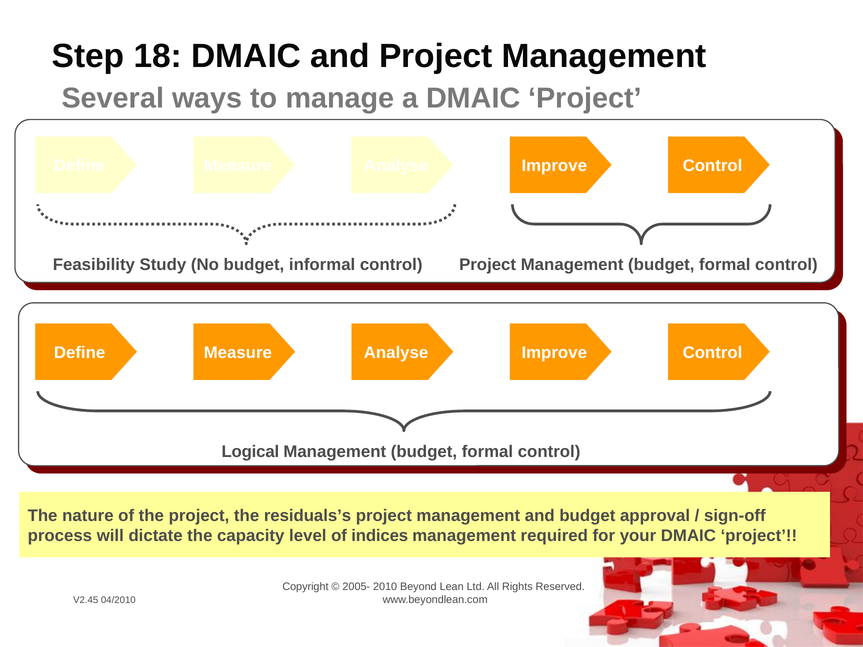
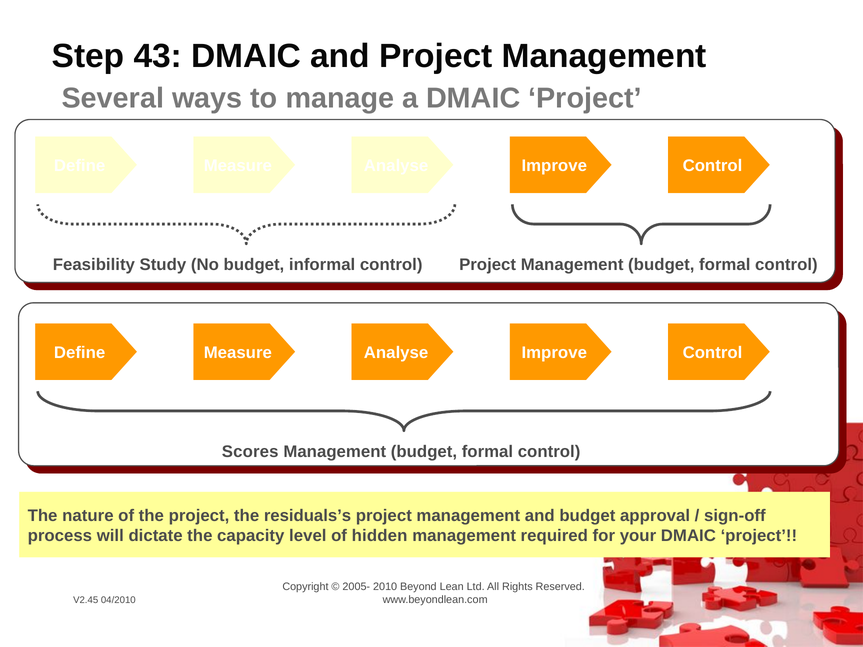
18: 18 -> 43 (158, 56)
Logical: Logical -> Scores (250, 452)
indices: indices -> hidden (380, 536)
